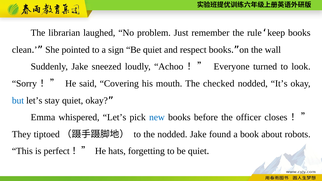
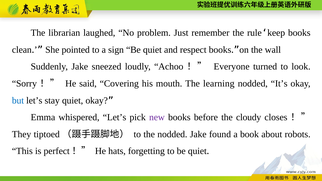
checked: checked -> learning (219, 84)
new colour: blue -> purple (157, 117)
officer: officer -> cloudy (249, 117)
